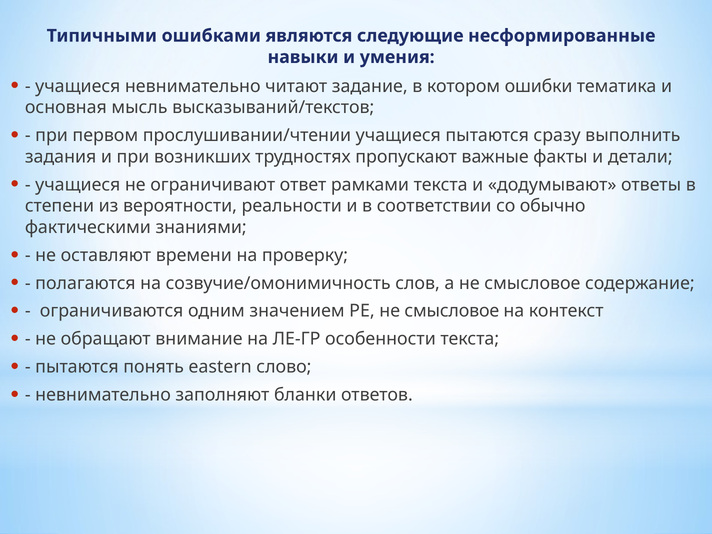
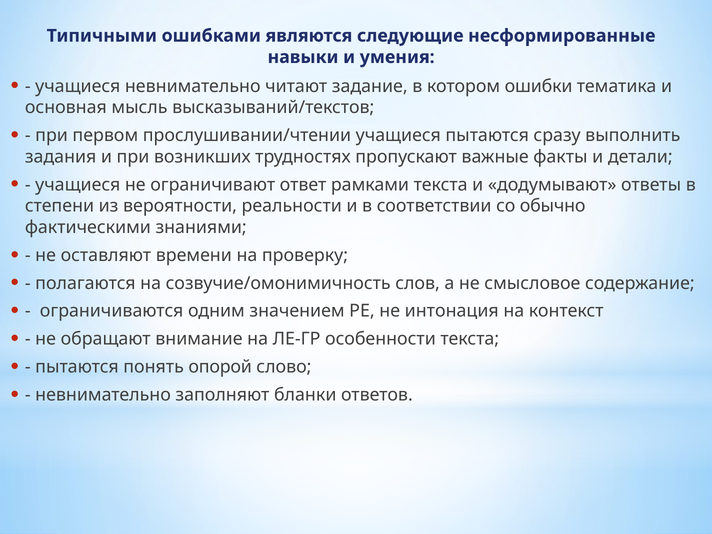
РЕ не смысловое: смысловое -> интонация (452, 311)
eastern: eastern -> опорой (220, 367)
